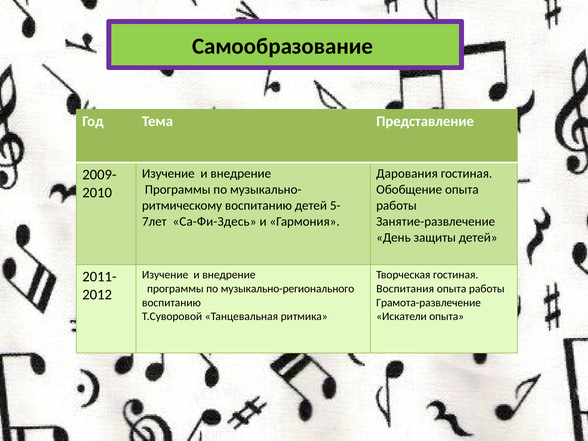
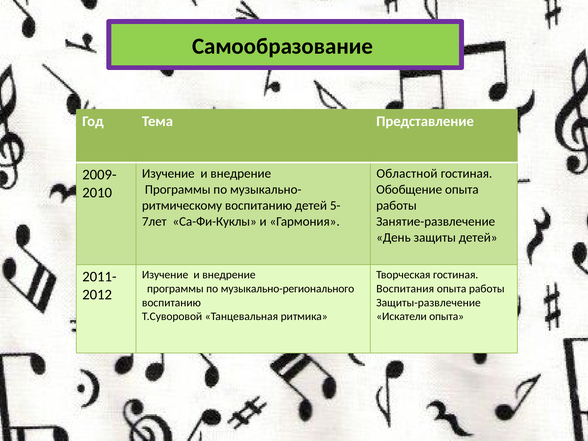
Дарования: Дарования -> Областной (407, 174)
Са-Фи-Здесь: Са-Фи-Здесь -> Са-Фи-Куклы (215, 221)
Грамота-развлечение: Грамота-развлечение -> Защиты-развлечение (428, 303)
